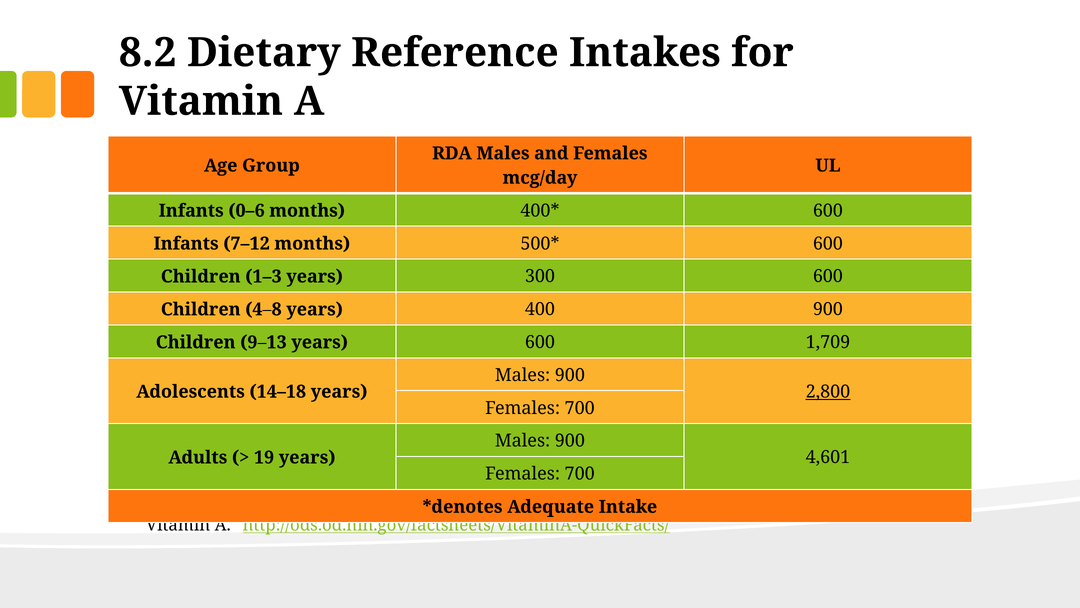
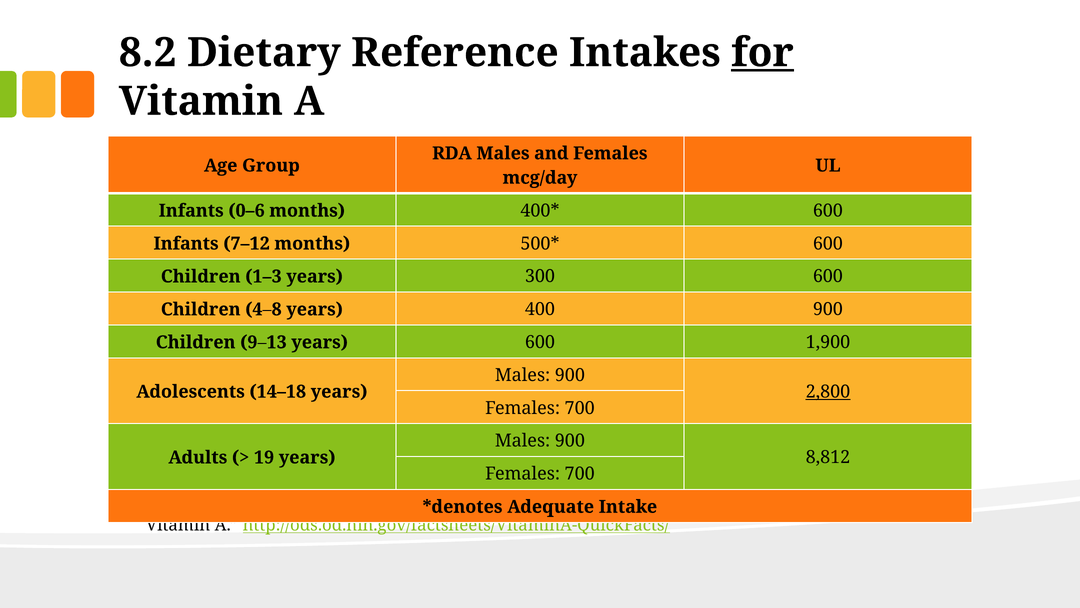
for underline: none -> present (762, 53)
1,709: 1,709 -> 1,900 (828, 342)
4,601: 4,601 -> 8,812 (828, 457)
